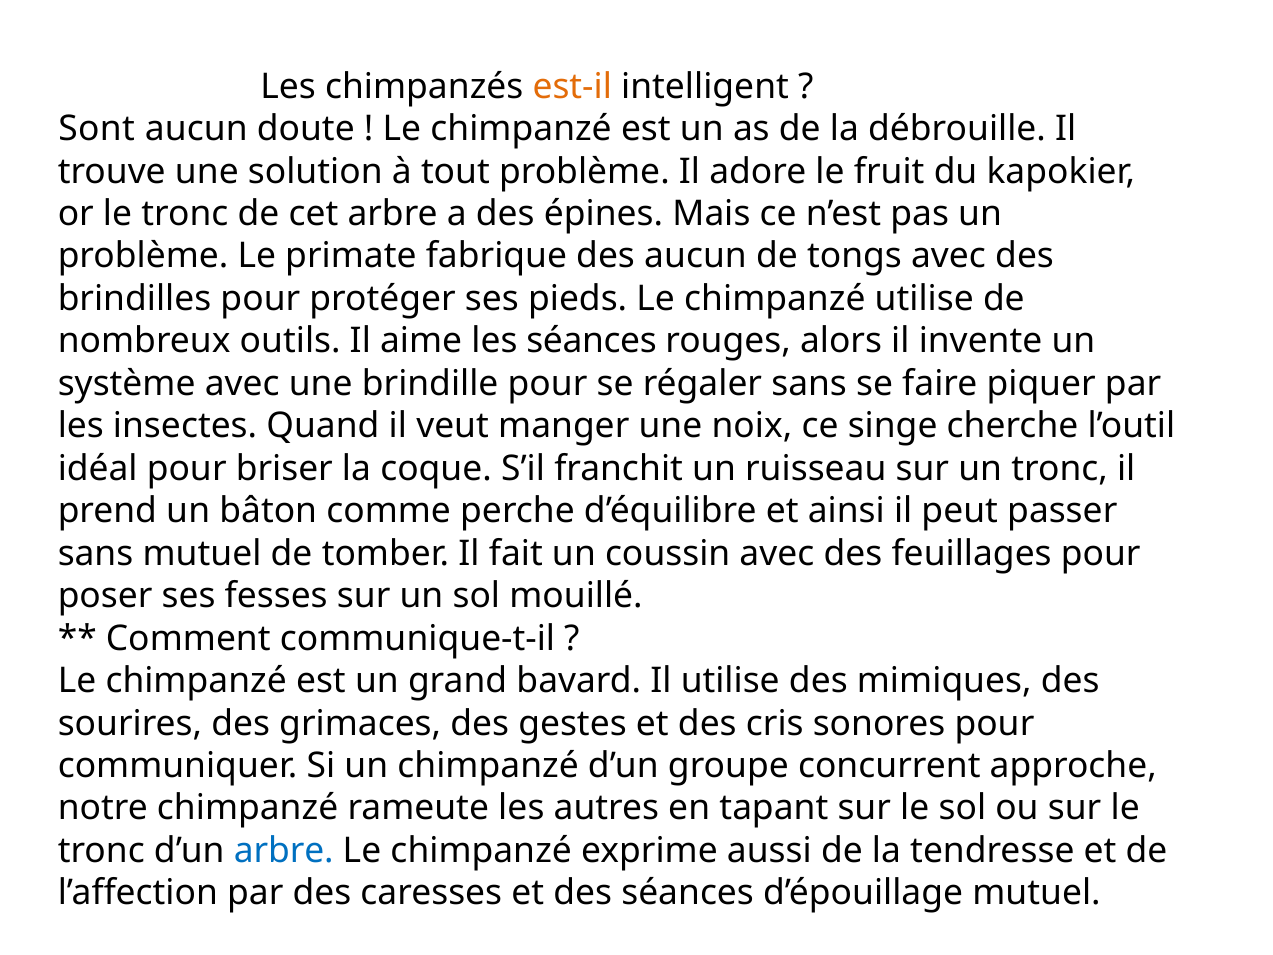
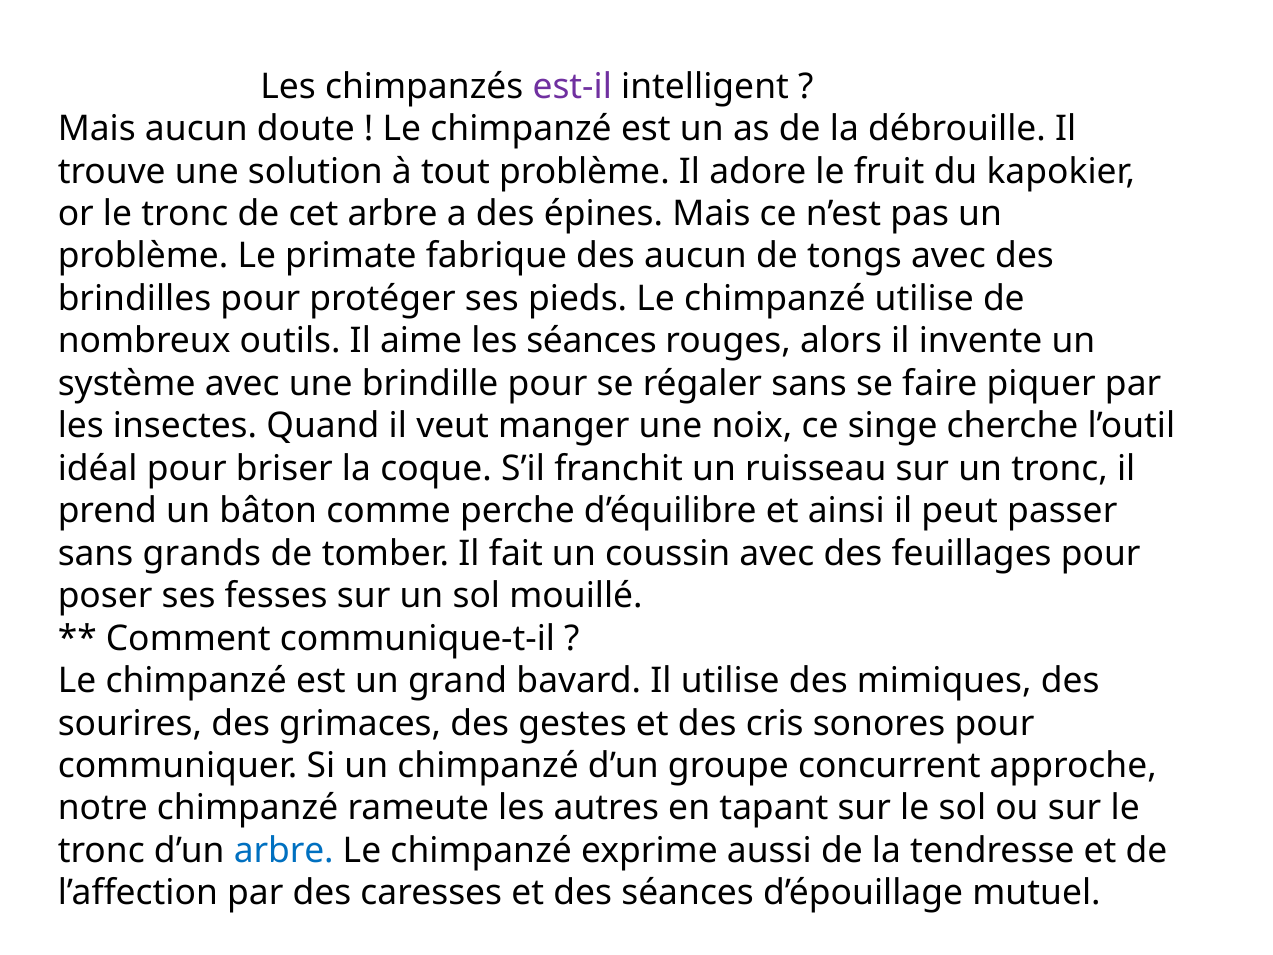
est-il colour: orange -> purple (572, 86)
Sont: Sont -> Mais (97, 129)
sans mutuel: mutuel -> grands (202, 553)
